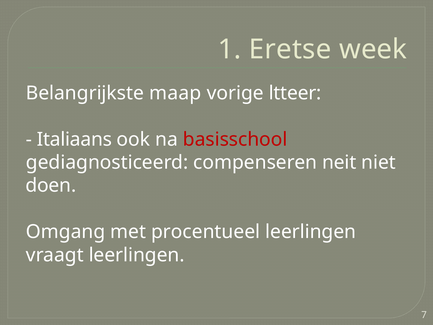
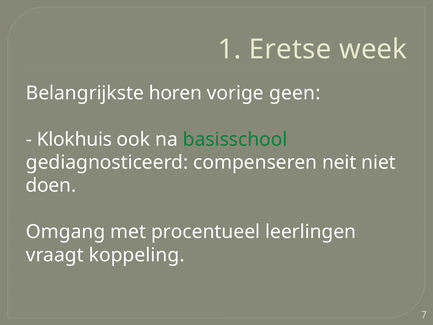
maap: maap -> horen (175, 93)
ltteer: ltteer -> geen (295, 93)
Italiaans: Italiaans -> Klokhuis (74, 139)
basisschool colour: red -> green (235, 139)
vraagt leerlingen: leerlingen -> koppeling (137, 255)
